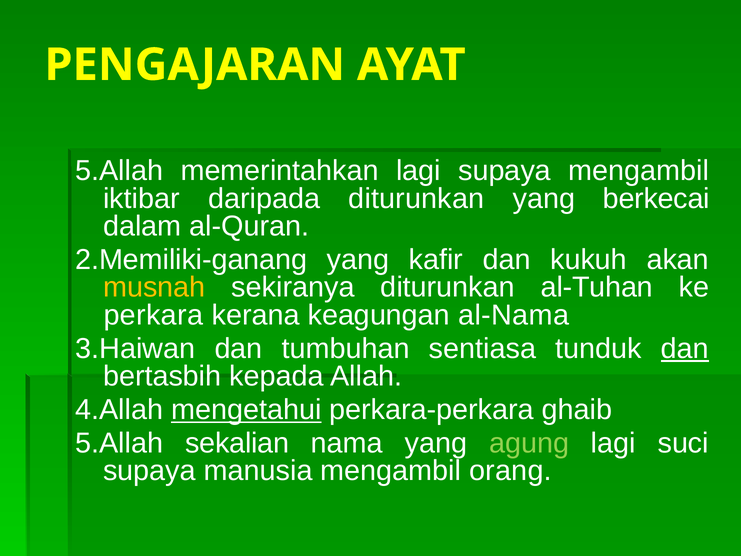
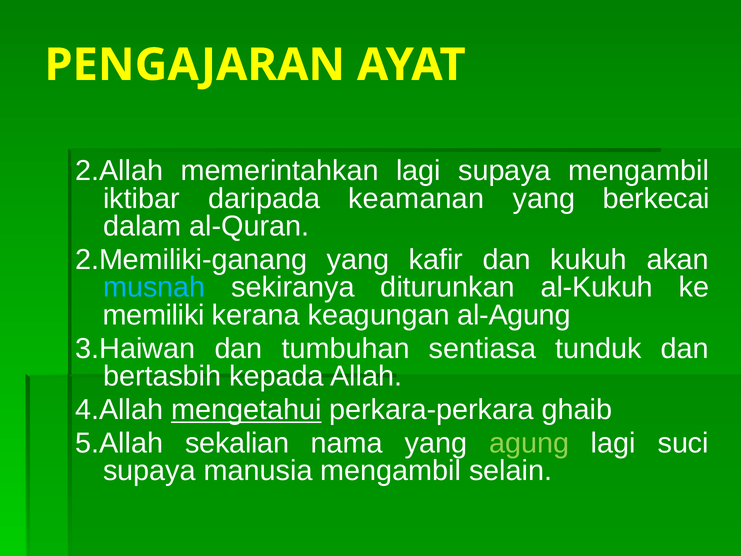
5.Allah: 5.Allah -> 2.Allah (119, 171)
daripada diturunkan: diturunkan -> keamanan (416, 198)
musnah colour: yellow -> light blue (154, 287)
al-Tuhan: al-Tuhan -> al-Kukuh (597, 287)
perkara: perkara -> memiliki (154, 315)
al-Nama: al-Nama -> al-Agung (514, 315)
dan underline: present -> none (685, 348)
orang: orang -> selain (511, 471)
